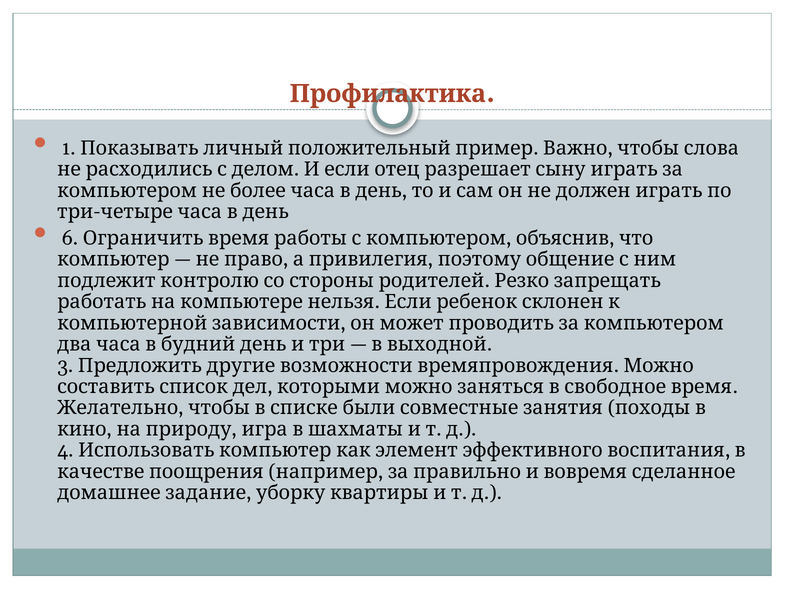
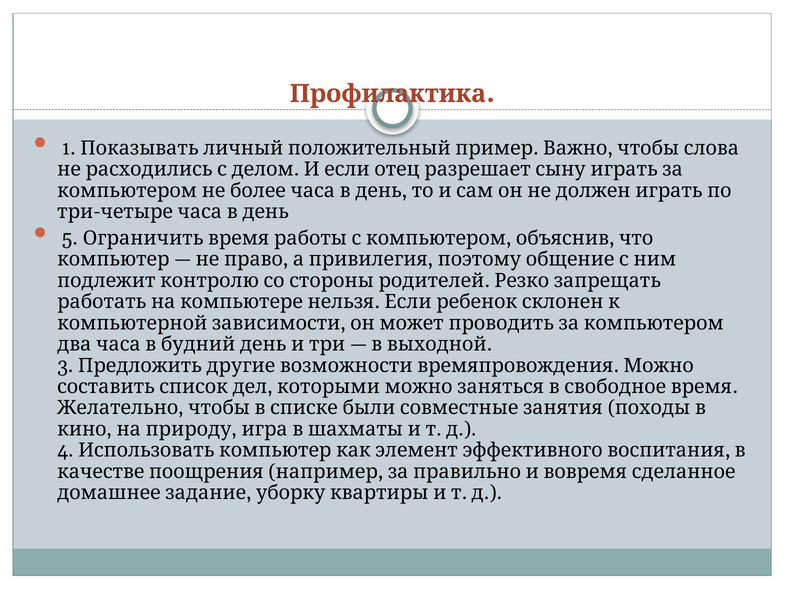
6: 6 -> 5 (70, 238)
